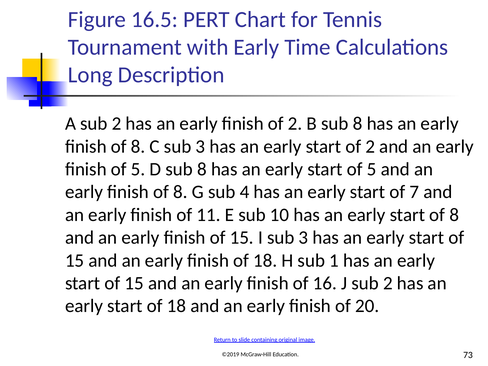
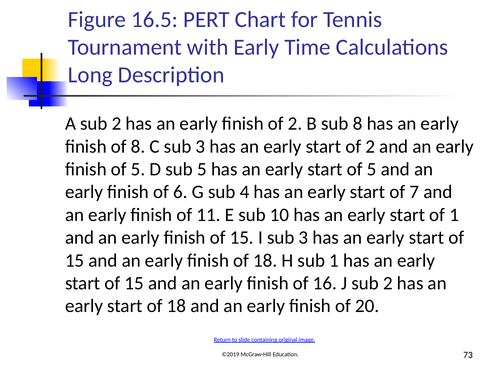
D sub 8: 8 -> 5 (202, 169)
8: 8 -> 6 (180, 192)
start of 8: 8 -> 1 (454, 215)
